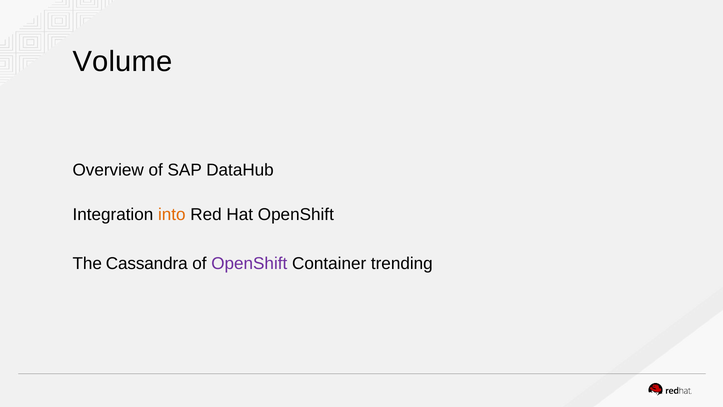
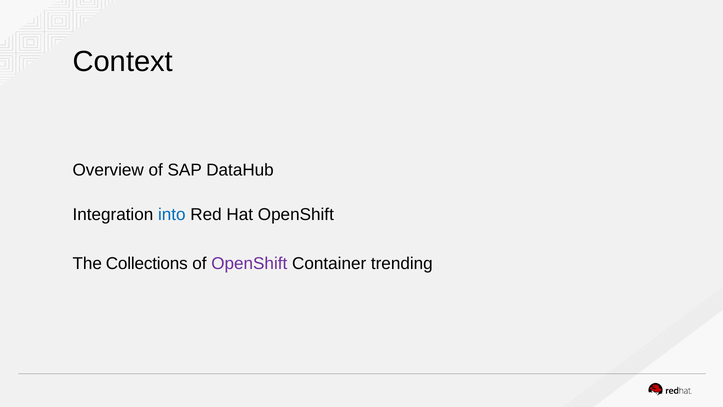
Volume: Volume -> Context (123, 61)
into colour: orange -> blue (172, 214)
Cassandra: Cassandra -> Collections (147, 263)
